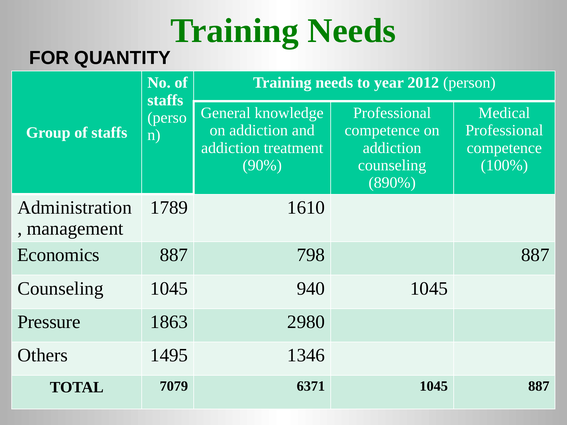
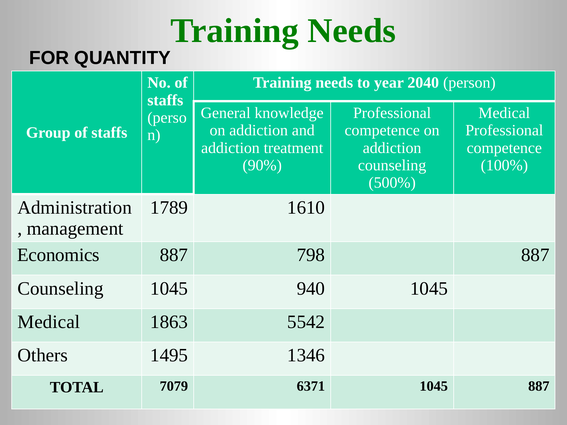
2012: 2012 -> 2040 (423, 83)
890%: 890% -> 500% (392, 183)
Pressure: Pressure -> Medical (49, 322)
2980: 2980 -> 5542 (306, 322)
